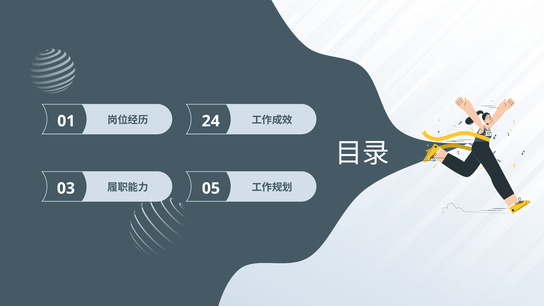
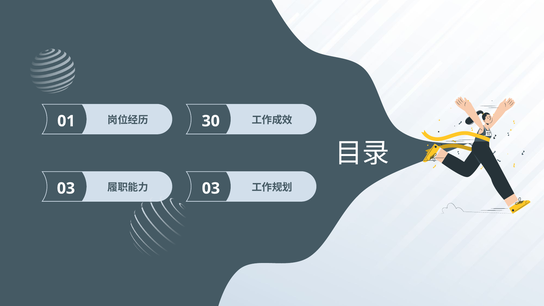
24: 24 -> 30 (211, 121)
05: 05 -> 03 (211, 188)
